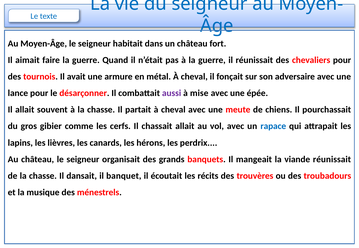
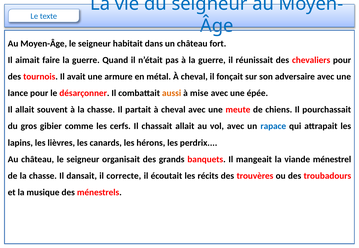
aussi colour: purple -> orange (172, 93)
viande réunissait: réunissait -> ménestrel (332, 160)
banquet: banquet -> correcte (124, 176)
